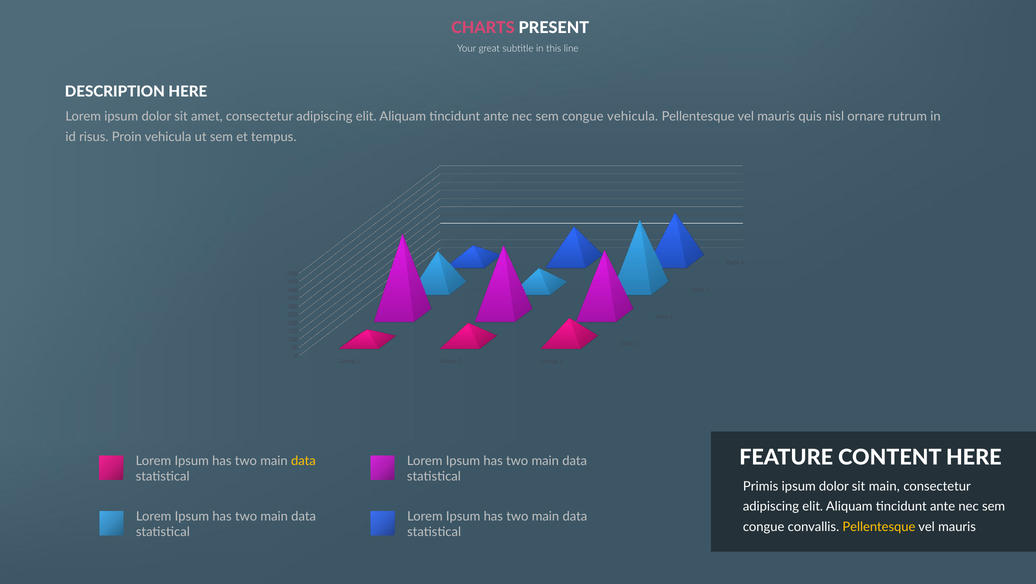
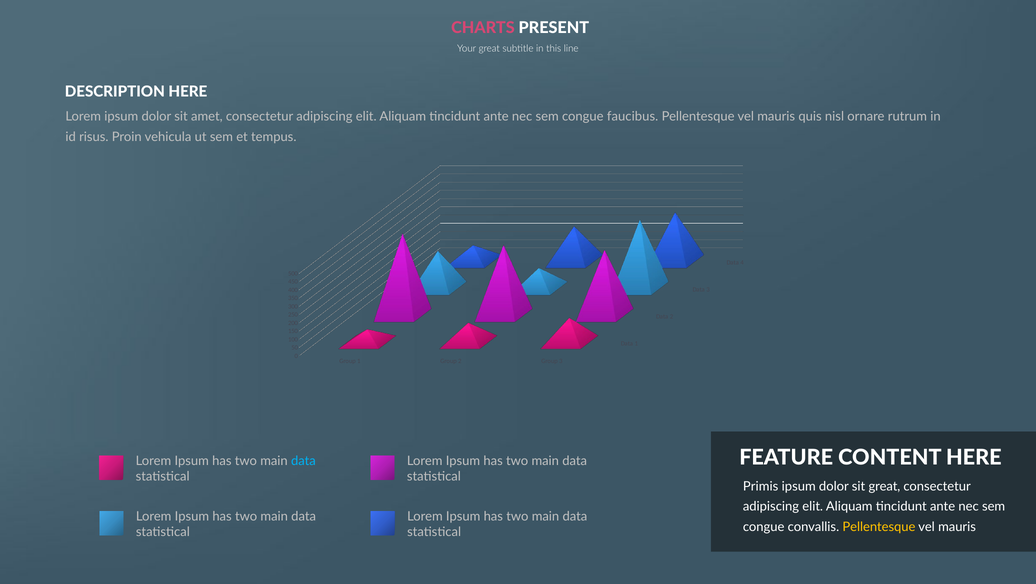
congue vehicula: vehicula -> faucibus (633, 117)
data colour: yellow -> light blue (303, 461)
sit main: main -> great (884, 486)
